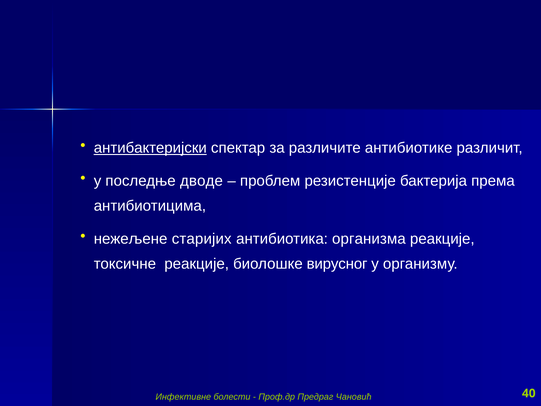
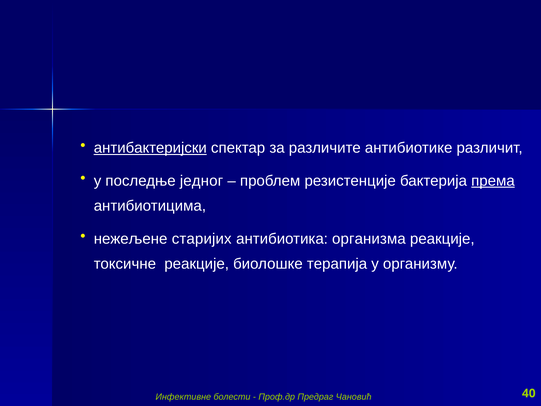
дводе: дводе -> једног (202, 181)
према underline: none -> present (493, 181)
вирусног: вирусног -> терапија (337, 264)
